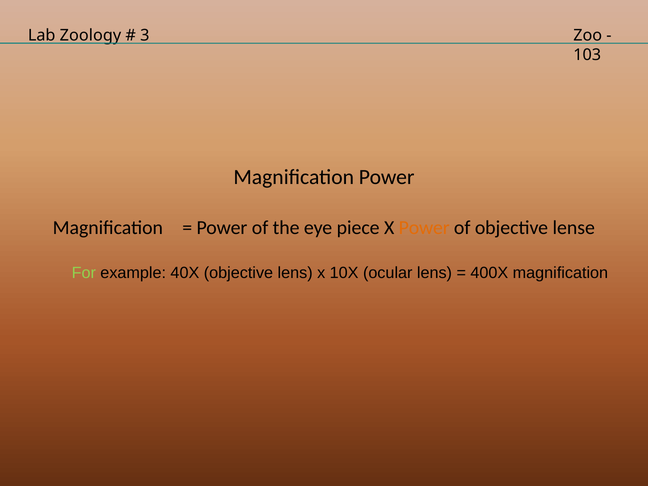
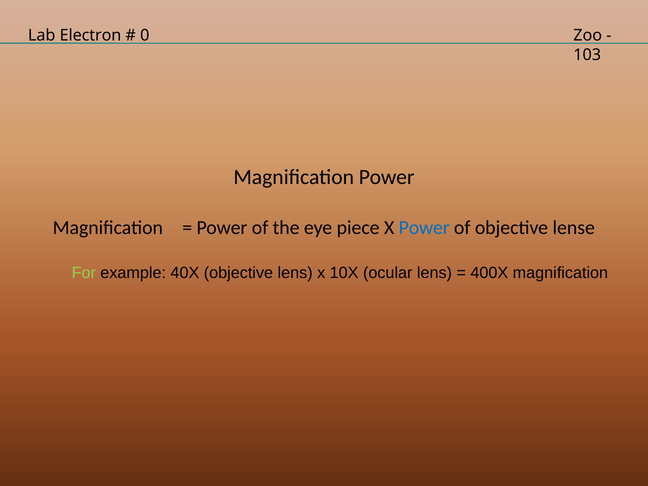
Zoology: Zoology -> Electron (91, 36)
3: 3 -> 0 (145, 36)
Power colour: orange -> blue (424, 228)
